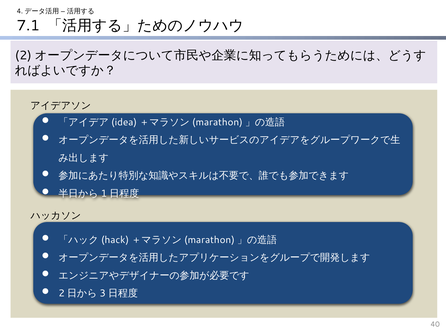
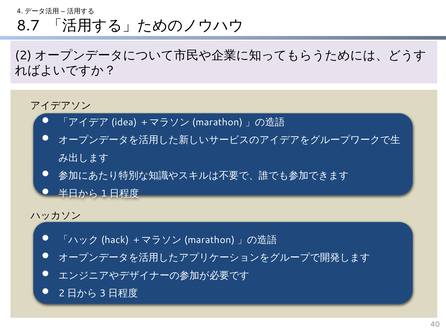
7.1: 7.1 -> 8.7 (28, 26)
